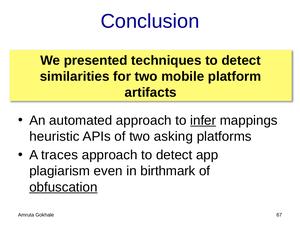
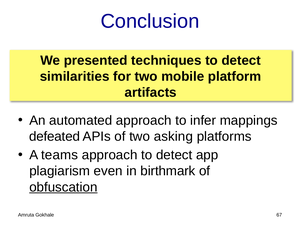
infer underline: present -> none (203, 120)
heuristic: heuristic -> defeated (55, 136)
traces: traces -> teams (60, 155)
